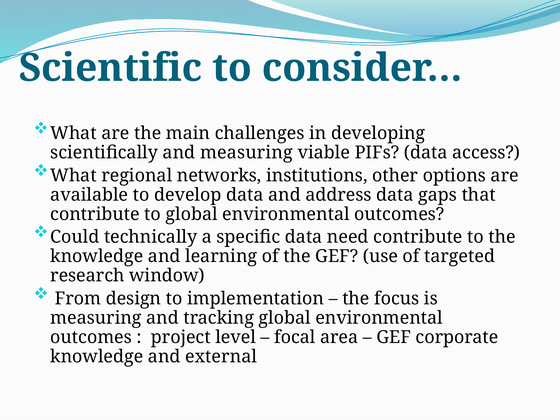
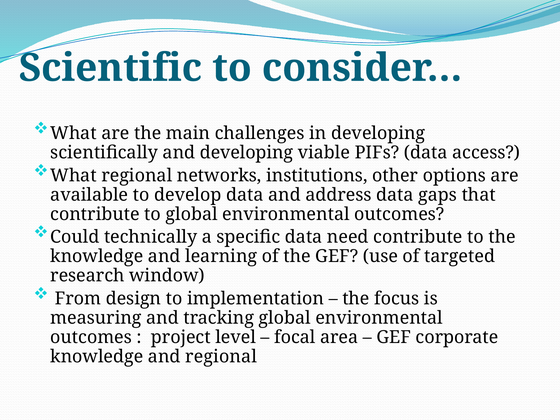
and measuring: measuring -> developing (247, 153)
and external: external -> regional (221, 357)
